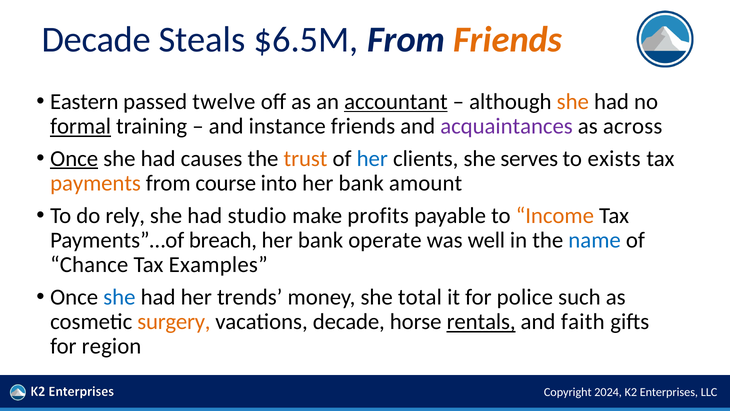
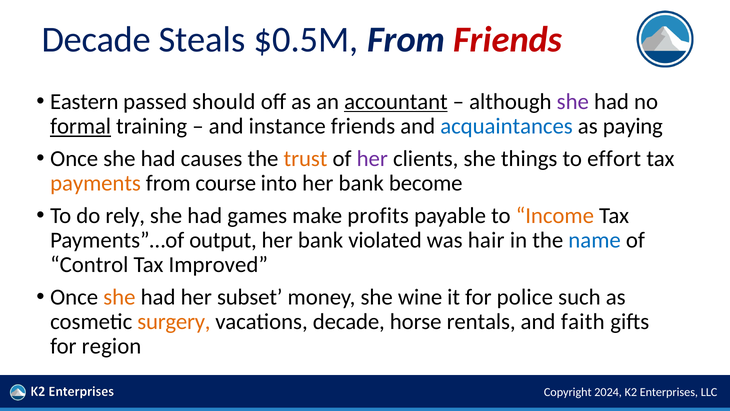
$6.5M: $6.5M -> $0.5M (306, 39)
Friends colour: orange -> red (508, 39)
twelve: twelve -> should (224, 102)
she colour: orange -> purple (573, 102)
acquaintances colour: purple -> blue (507, 126)
across: across -> paying (633, 126)
Once underline: present -> none (74, 158)
her colour: blue -> purple (372, 158)
serves: serves -> things (529, 158)
exists: exists -> effort (614, 158)
amount: amount -> become (426, 183)
studio: studio -> games (257, 215)
breach: breach -> output (223, 240)
operate: operate -> violated (385, 240)
well: well -> hair (486, 240)
Chance: Chance -> Control (89, 265)
Examples: Examples -> Improved (218, 265)
she colour: blue -> orange (119, 297)
trends: trends -> subset (250, 297)
total: total -> wine (420, 297)
rentals underline: present -> none (481, 321)
